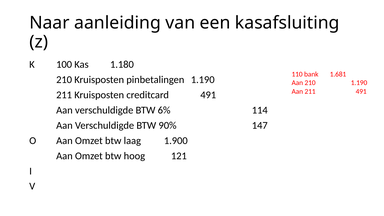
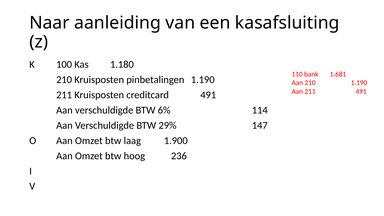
90%: 90% -> 29% (168, 125)
121: 121 -> 236 (179, 156)
